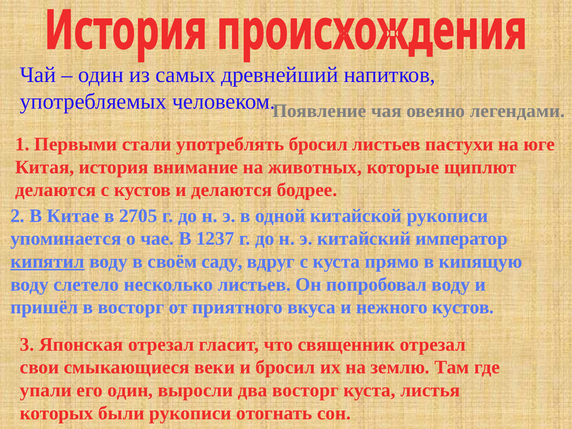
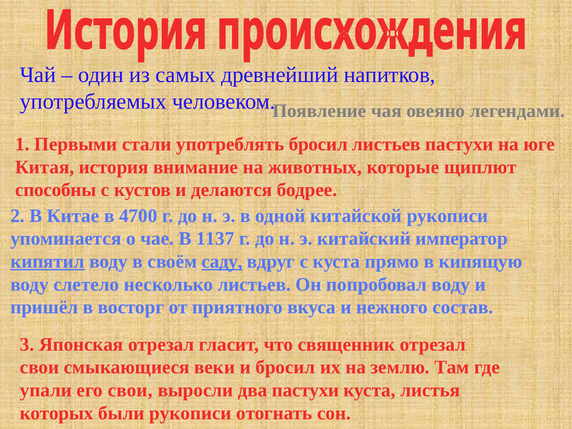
делаются: делаются -> способны (56, 190)
2705: 2705 -> 4700 (138, 216)
1237: 1237 -> 1137 (215, 239)
саду underline: none -> present (222, 262)
нежного кустов: кустов -> состав (463, 307)
его один: один -> свои (130, 390)
два восторг: восторг -> пастухи (306, 390)
